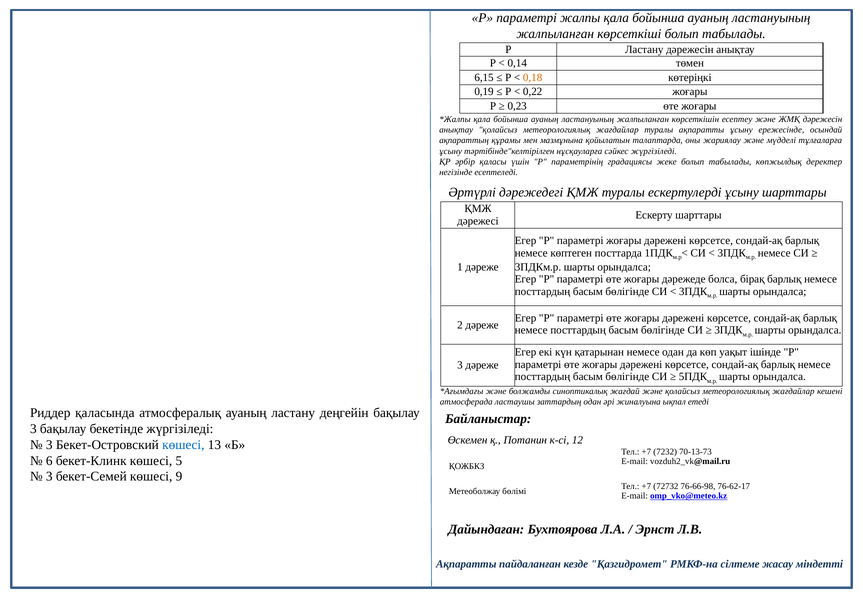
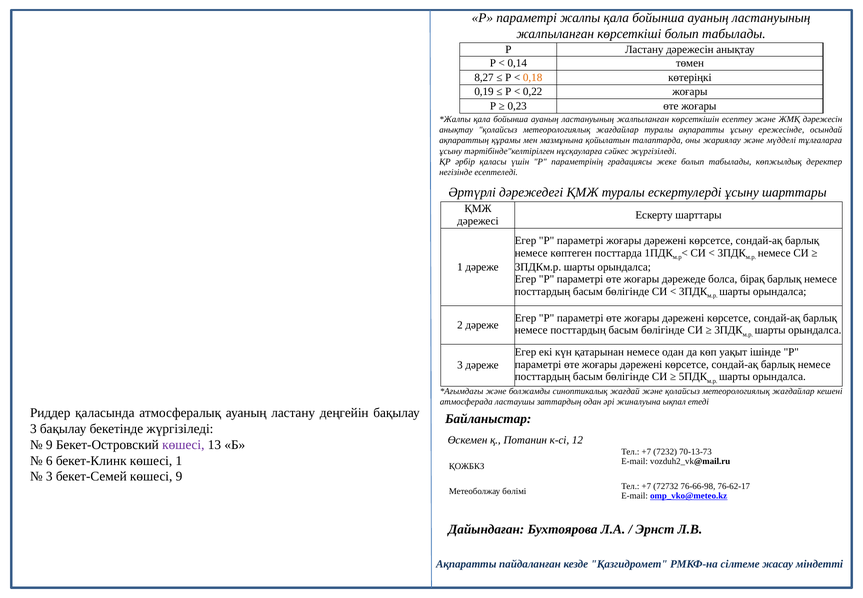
6,15: 6,15 -> 8,27 (484, 77)
3: 3 -> 9 (49, 444)
көшесі colour: blue -> purple (183, 444)
көшесі 5: 5 -> 1 (179, 460)
